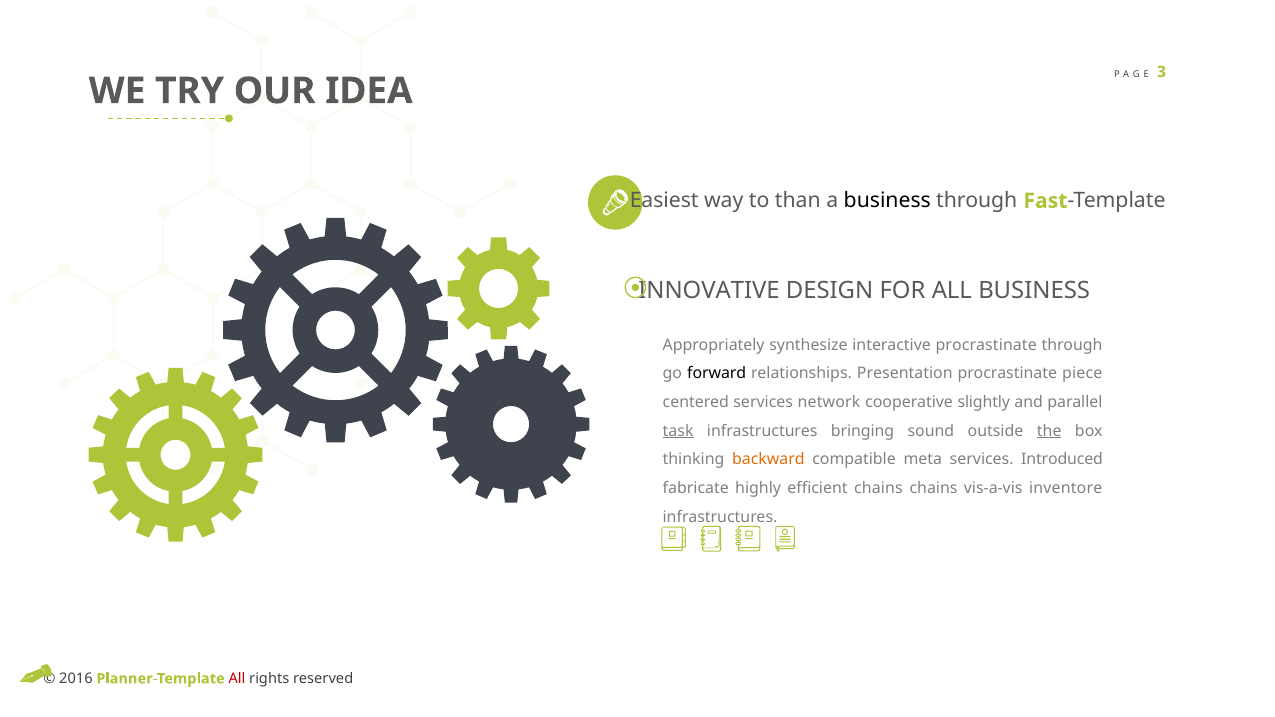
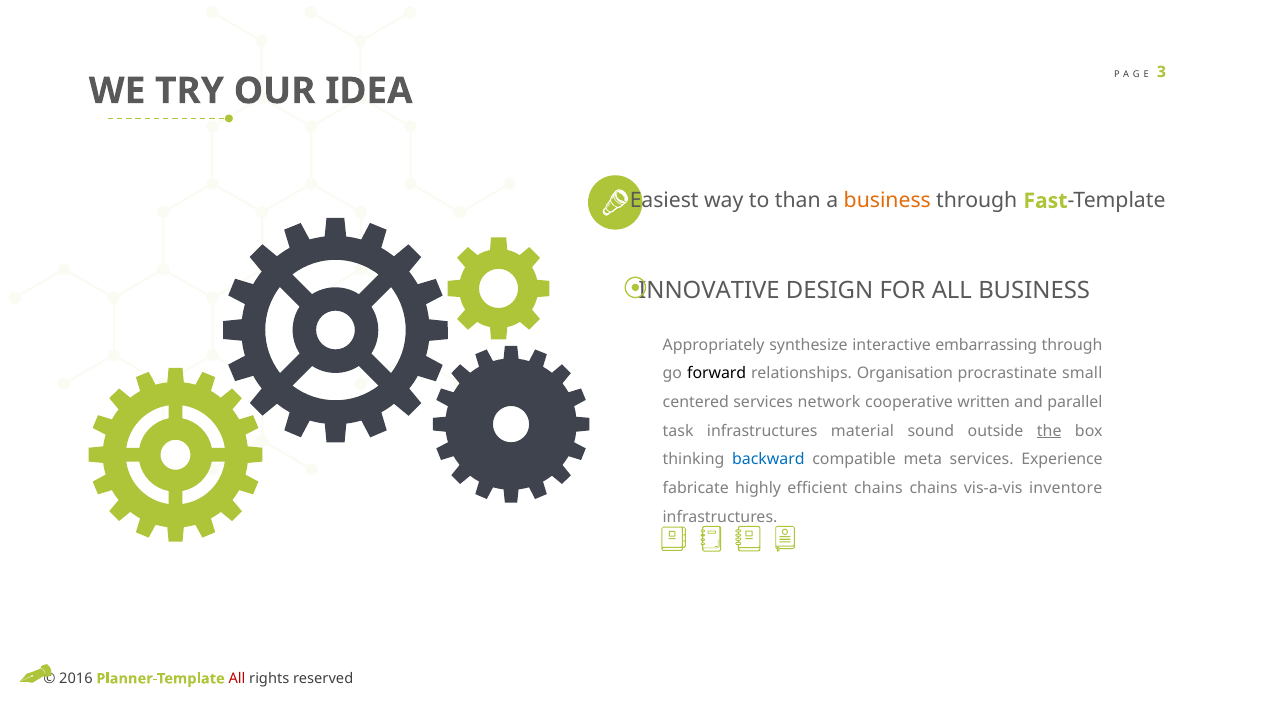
business colour: black -> orange (887, 201)
interactive procrastinate: procrastinate -> embarrassing (986, 345)
Presentation: Presentation -> Organisation (905, 374)
piece: piece -> small (1082, 374)
slightly: slightly -> written (984, 402)
task underline: present -> none (678, 431)
bringing: bringing -> material (862, 431)
backward colour: orange -> blue (768, 460)
Introduced: Introduced -> Experience (1062, 460)
